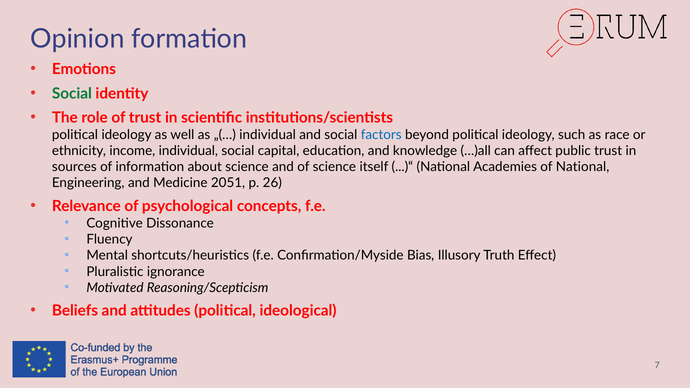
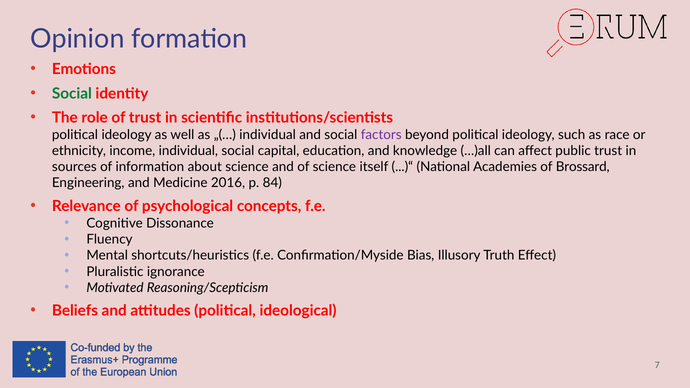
factors colour: blue -> purple (381, 135)
of National: National -> Brossard (583, 167)
2051: 2051 -> 2016 (228, 183)
26: 26 -> 84 (272, 183)
